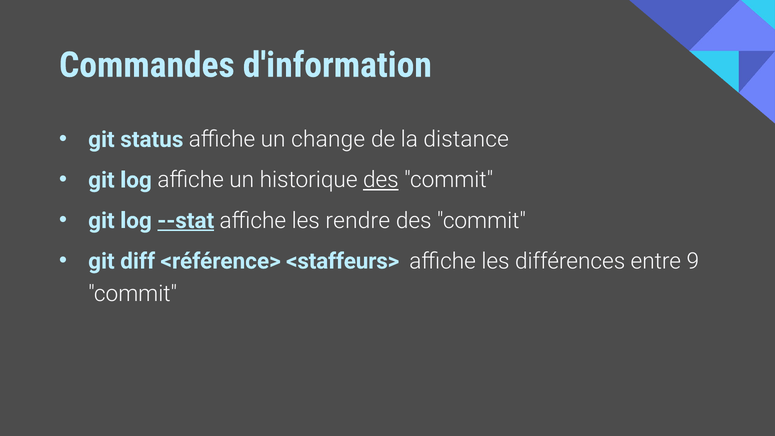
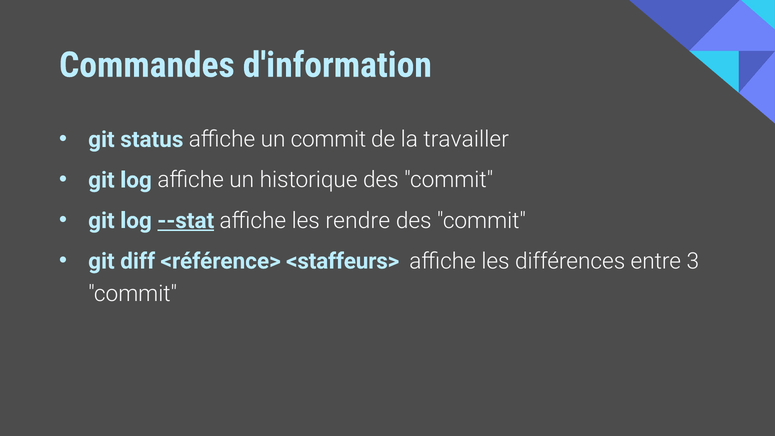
un change: change -> commit (328, 139)
distance: distance -> travailler (466, 139)
des underline: present -> none (381, 180)
9: 9 -> 3 (693, 261)
